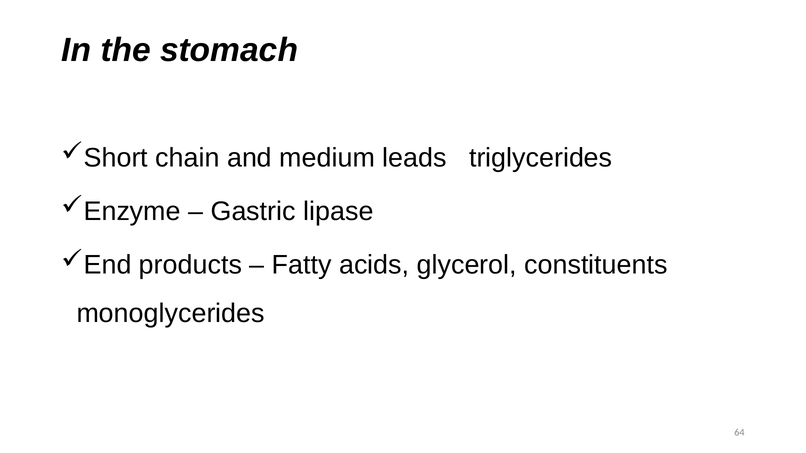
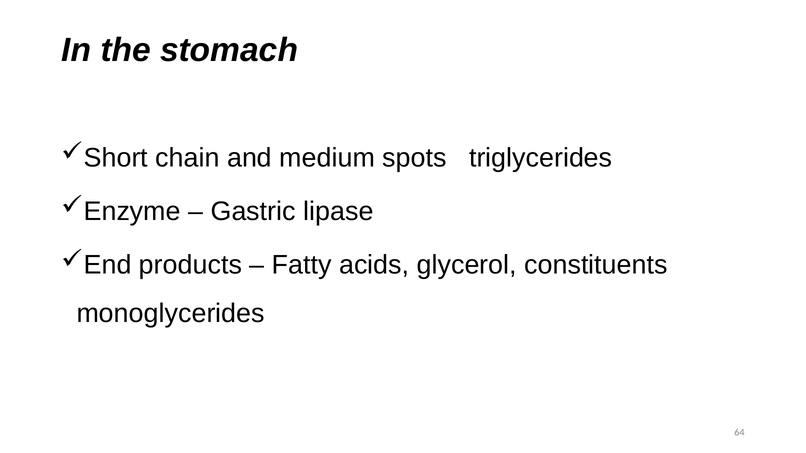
leads: leads -> spots (415, 158)
